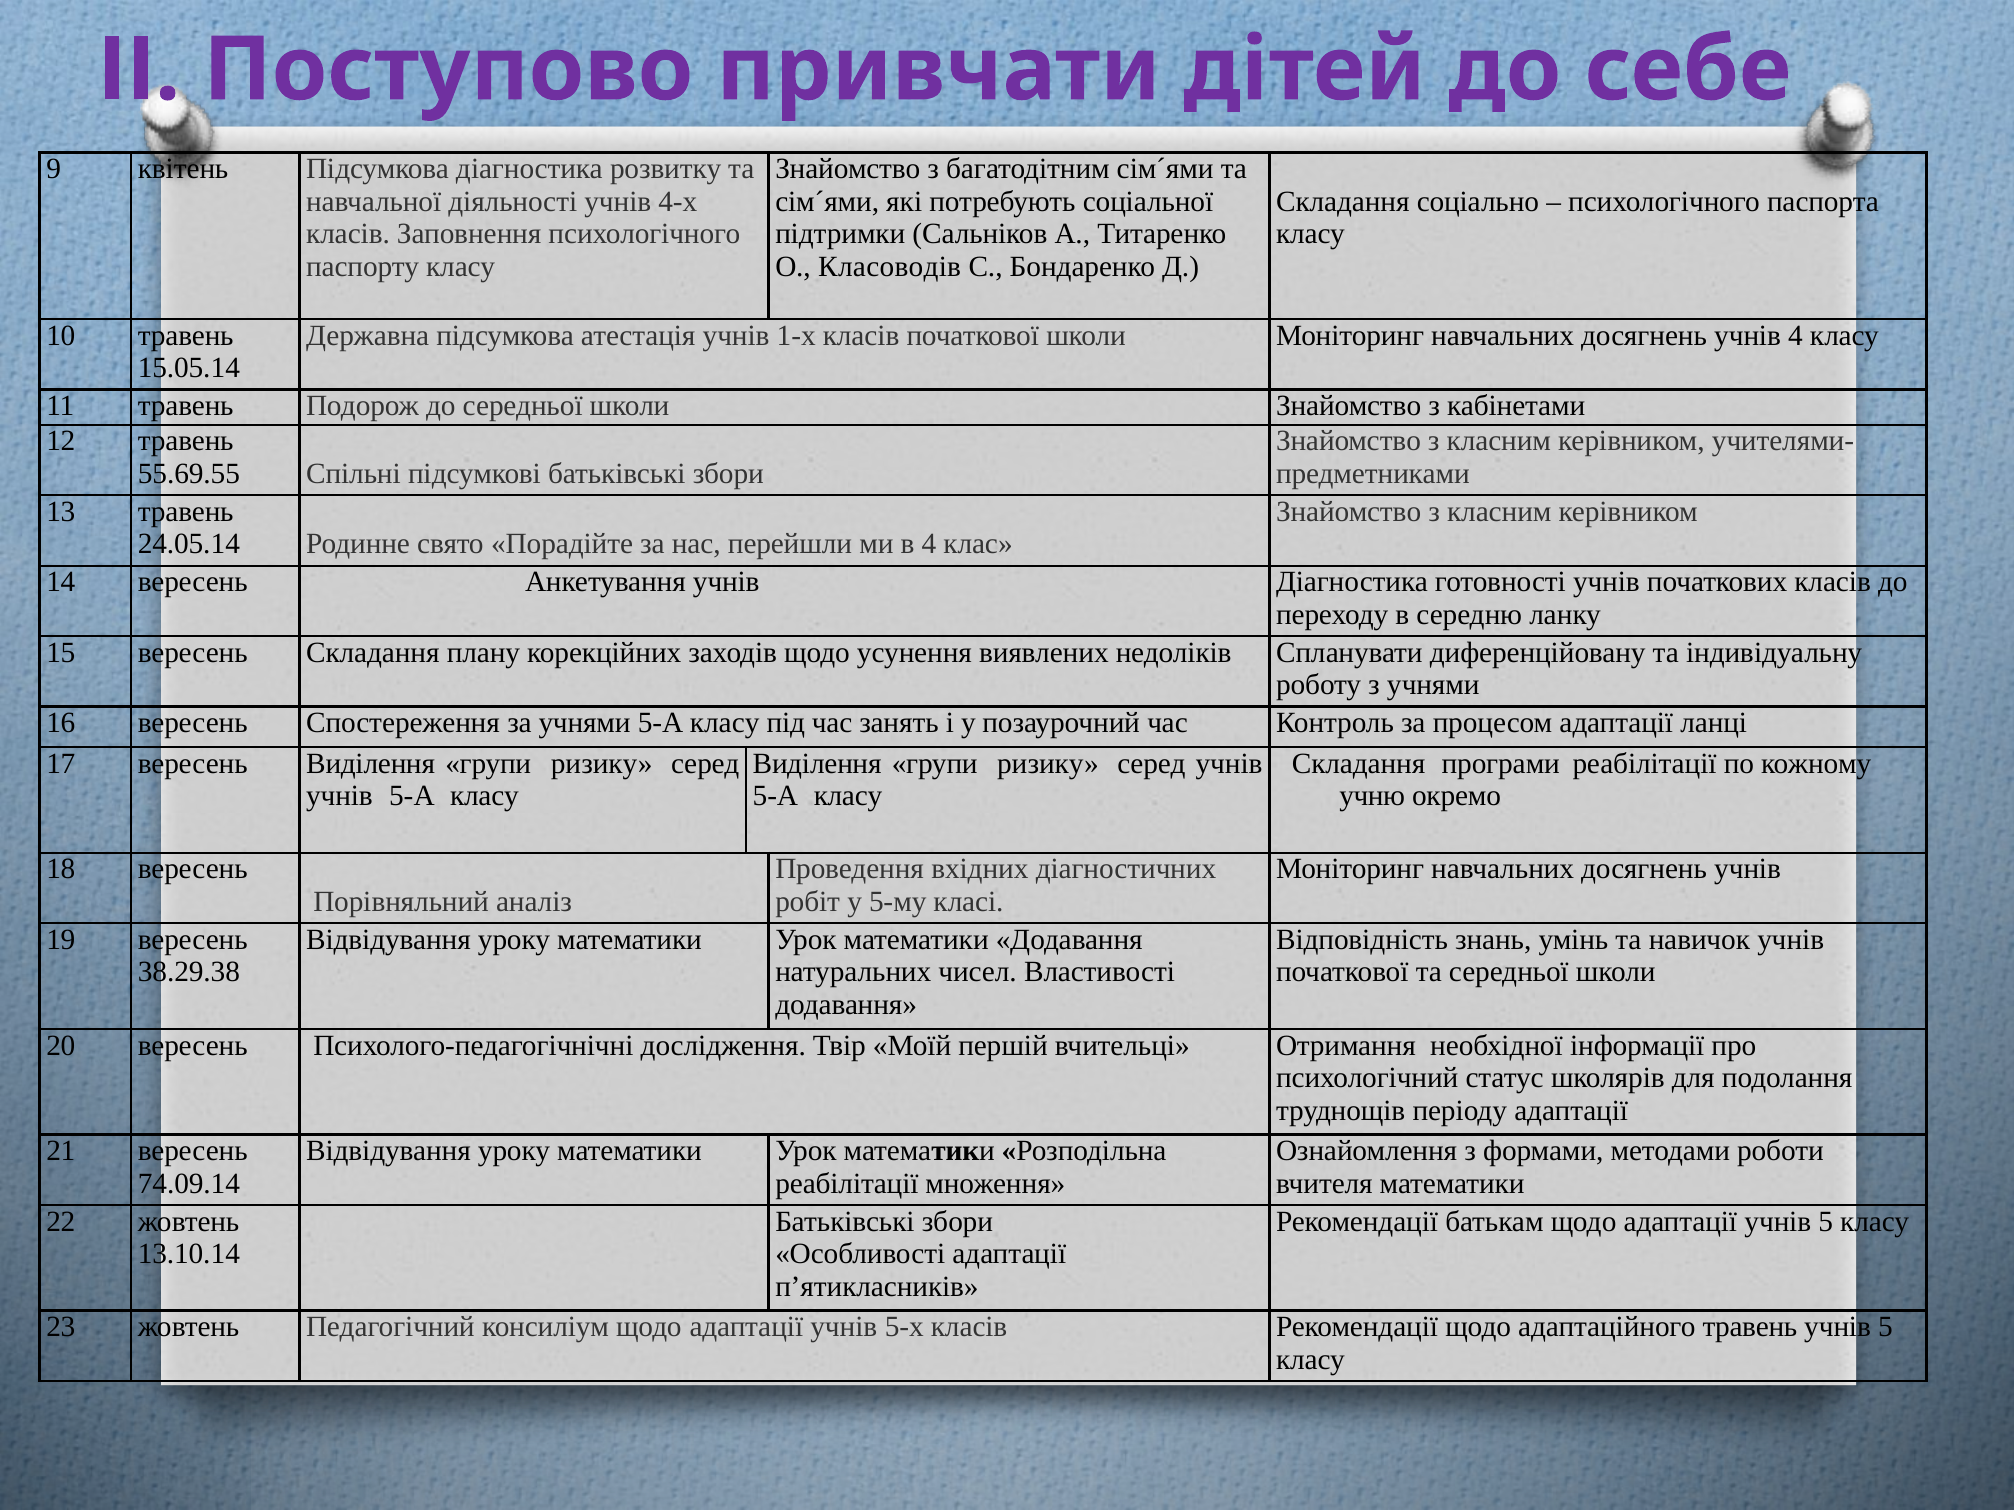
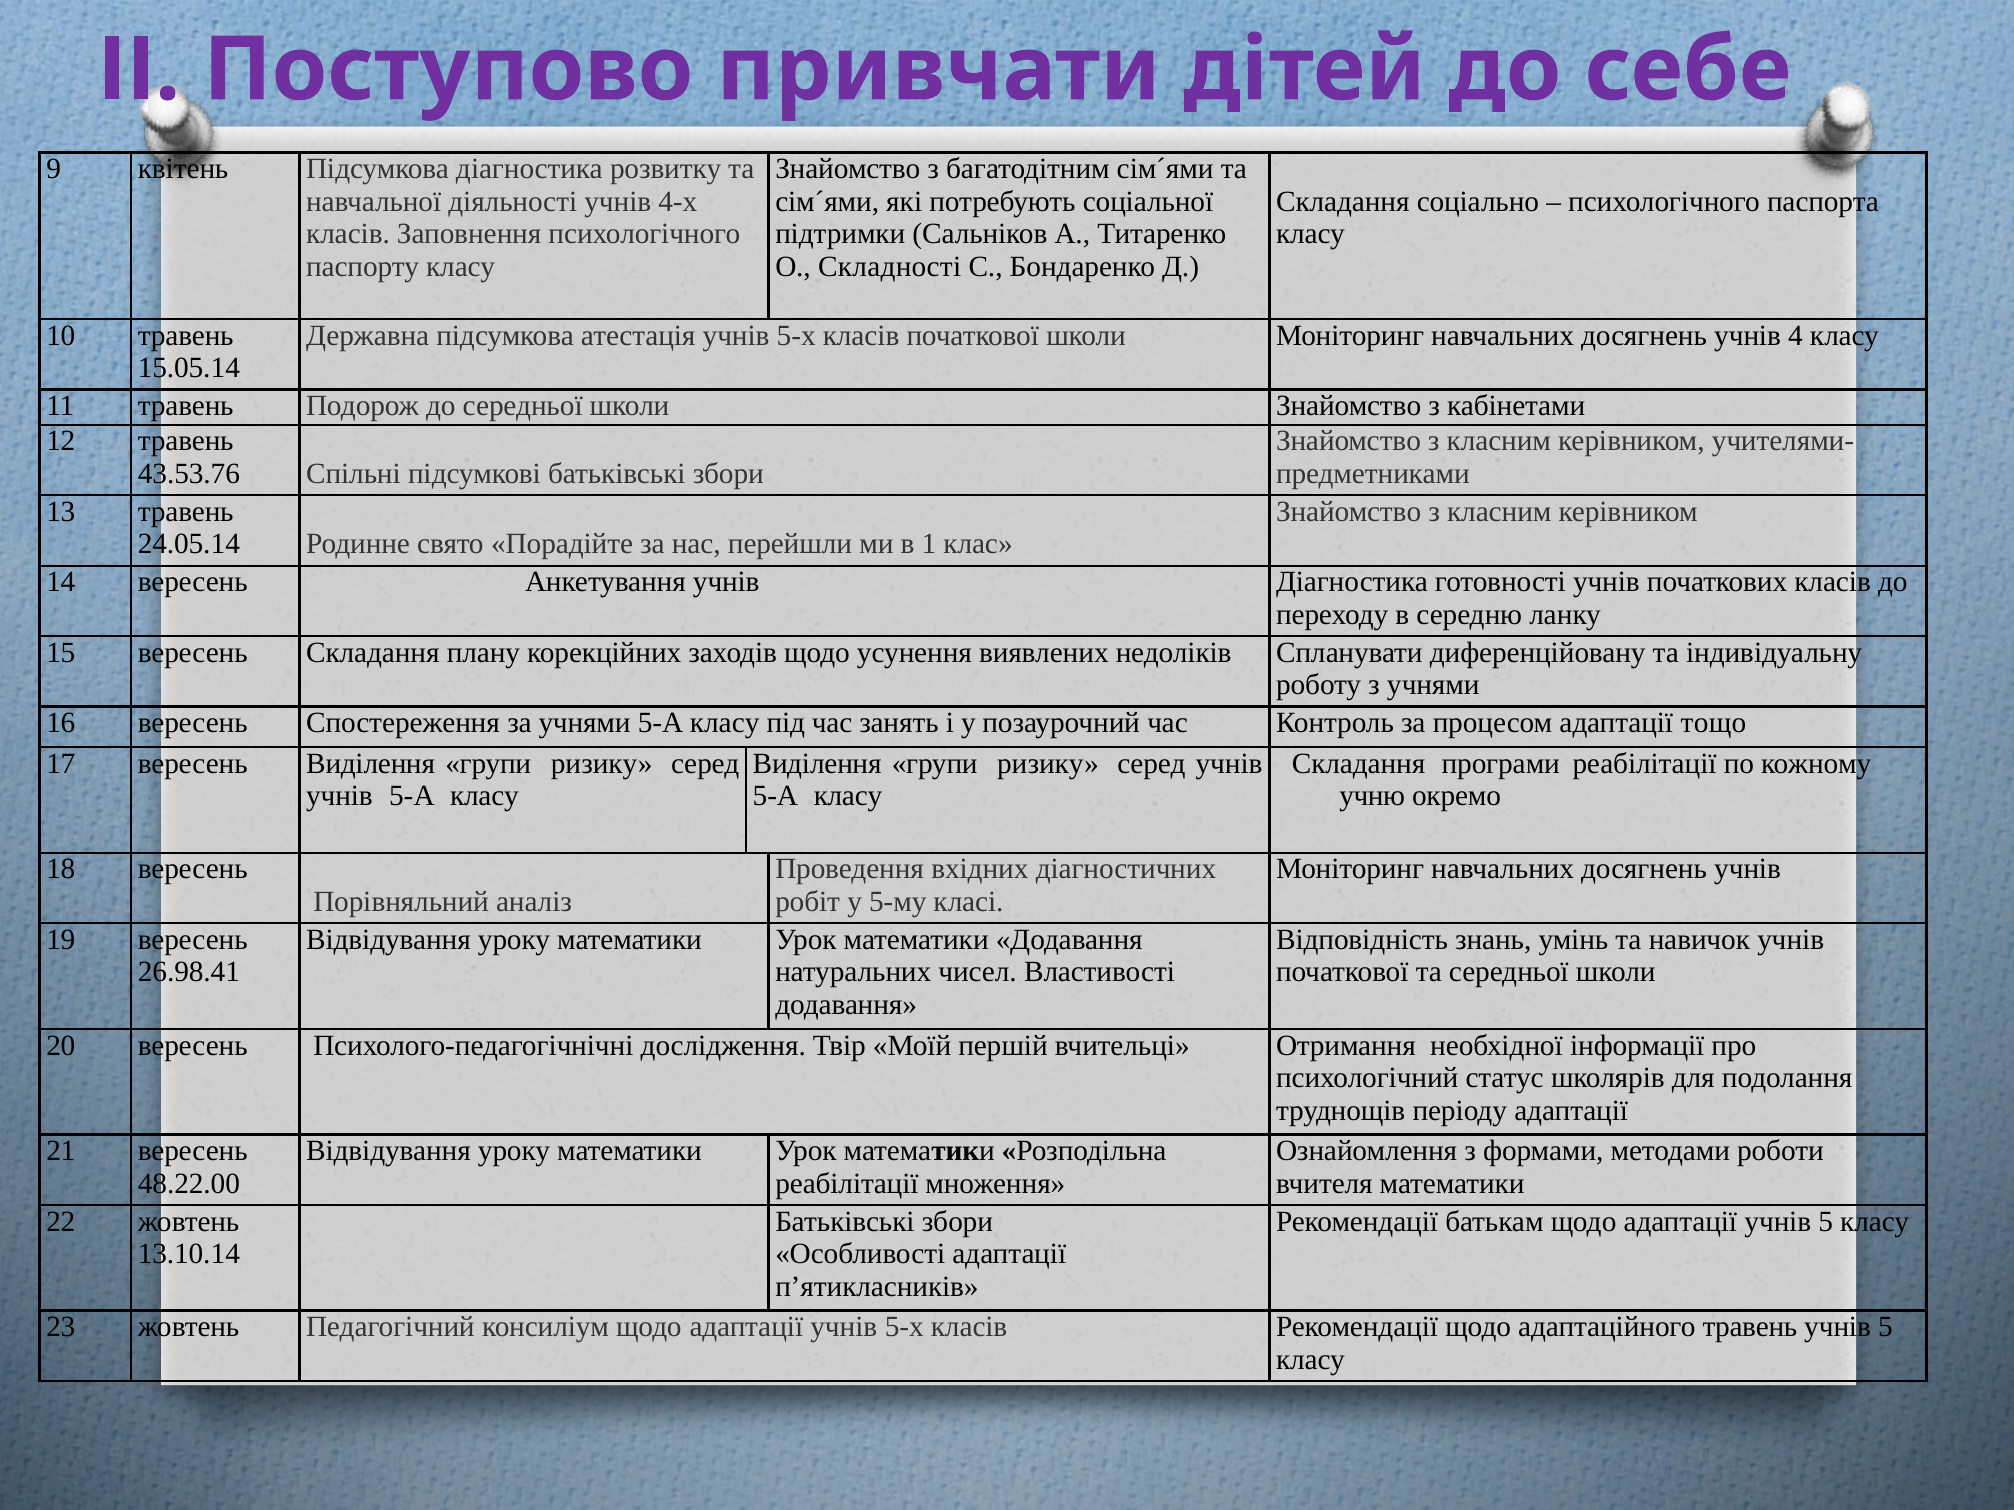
Класоводів: Класоводів -> Складності (890, 267)
атестація учнів 1-х: 1-х -> 5-х (796, 336)
55.69.55: 55.69.55 -> 43.53.76 (189, 474)
в 4: 4 -> 1 (929, 544)
ланці: ланці -> тощо (1714, 723)
38.29.38: 38.29.38 -> 26.98.41 (189, 973)
74.09.14: 74.09.14 -> 48.22.00 (189, 1184)
